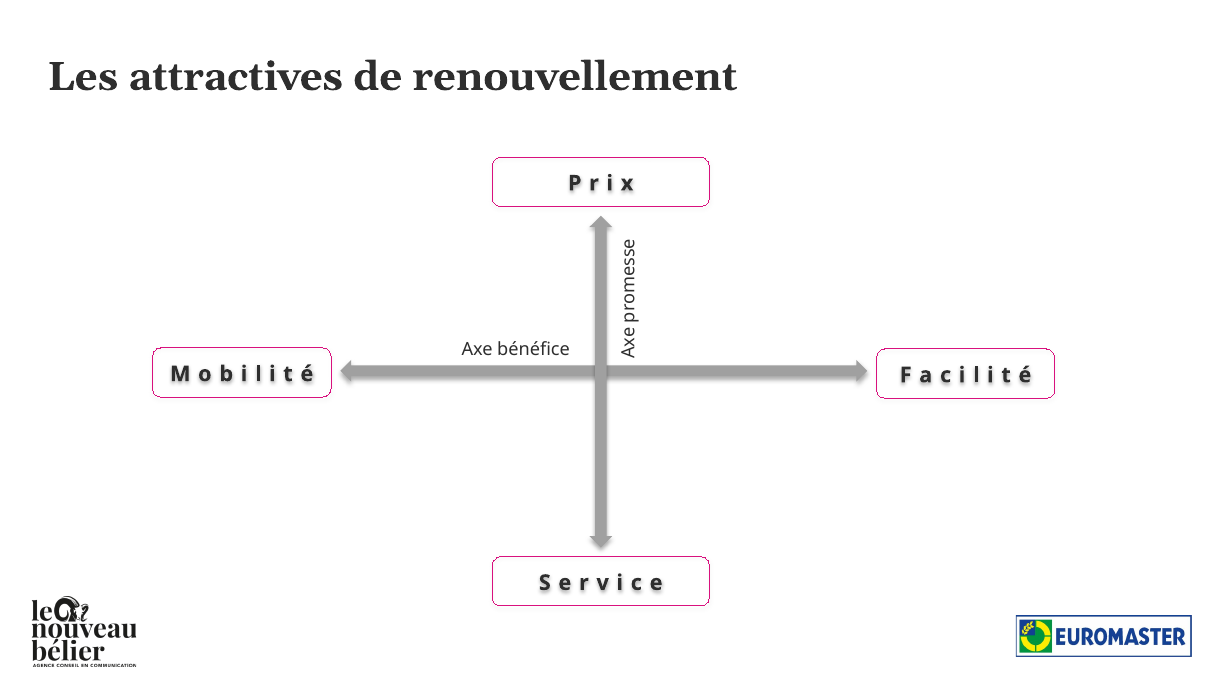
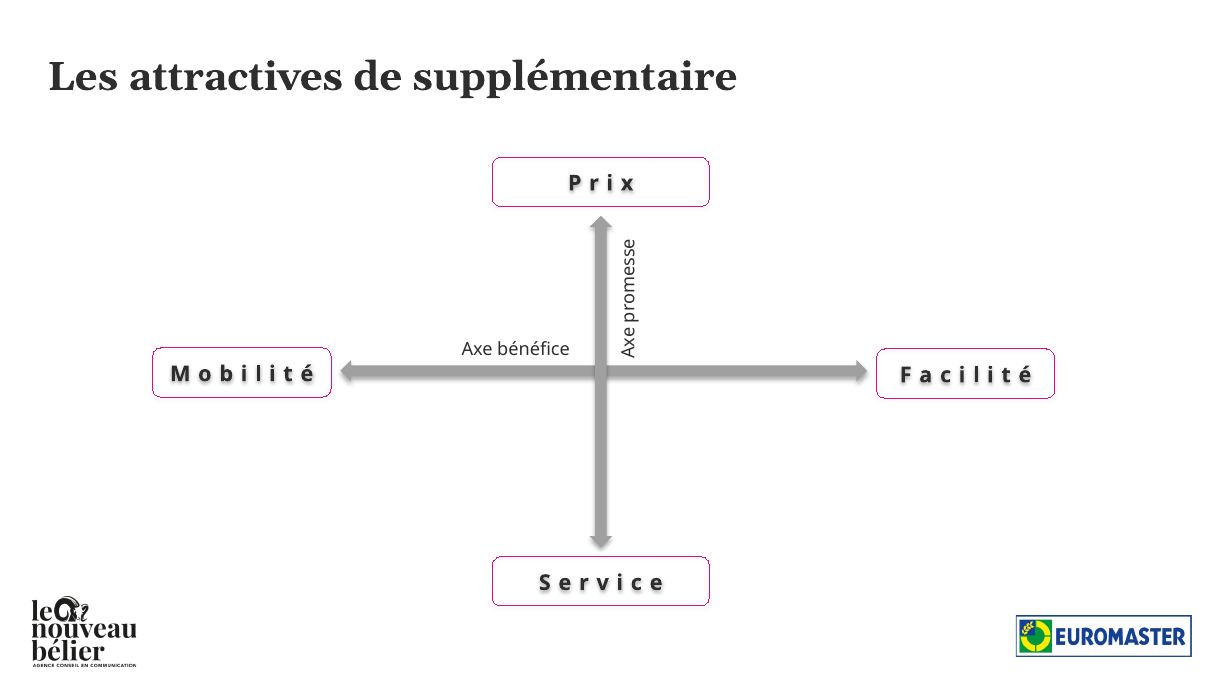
renouvellement: renouvellement -> supplémentaire (575, 77)
